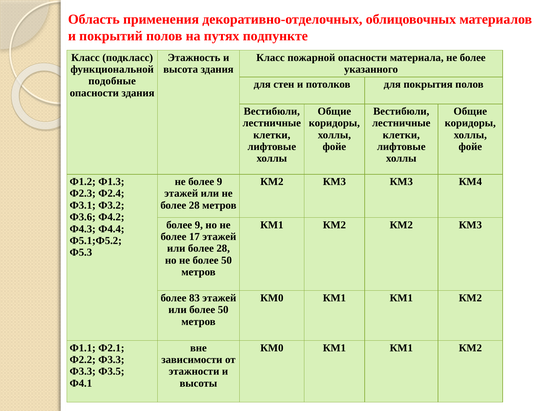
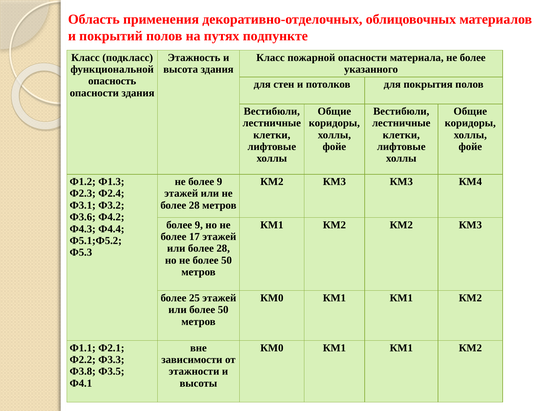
подобные: подобные -> опасность (112, 81)
83: 83 -> 25 (194, 298)
Ф3.3: Ф3.3 -> Ф3.8 (83, 371)
